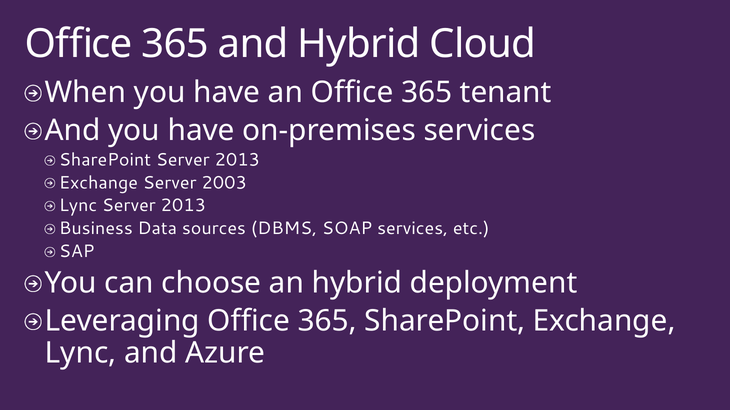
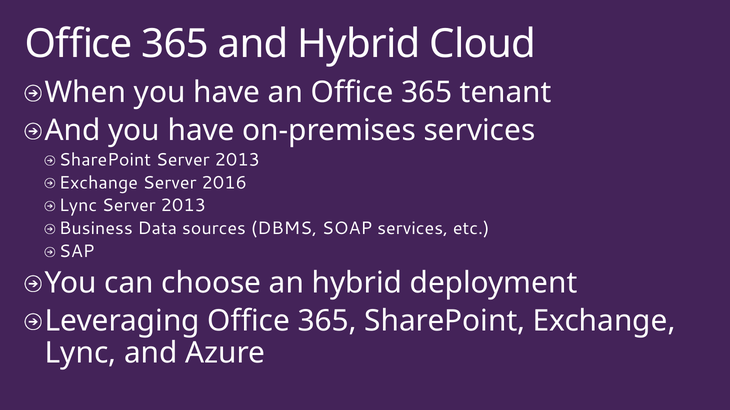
2003: 2003 -> 2016 (224, 183)
